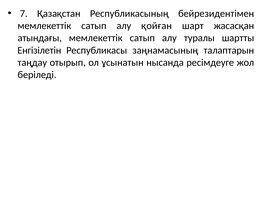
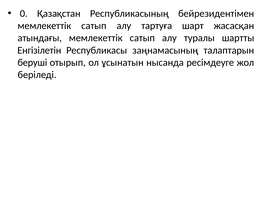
7: 7 -> 0 (24, 14)
қойған: қойған -> тартуға (157, 26)
таңдау: таңдау -> беруші (32, 62)
